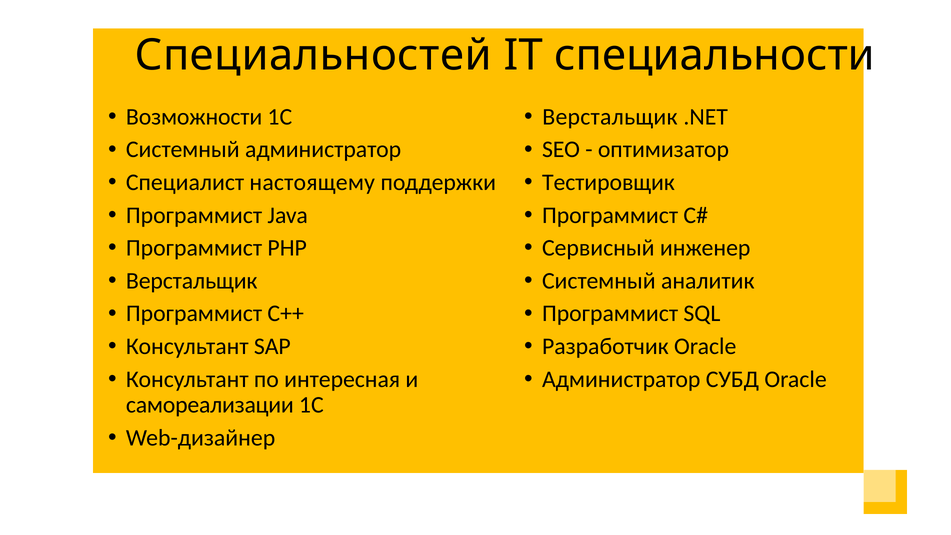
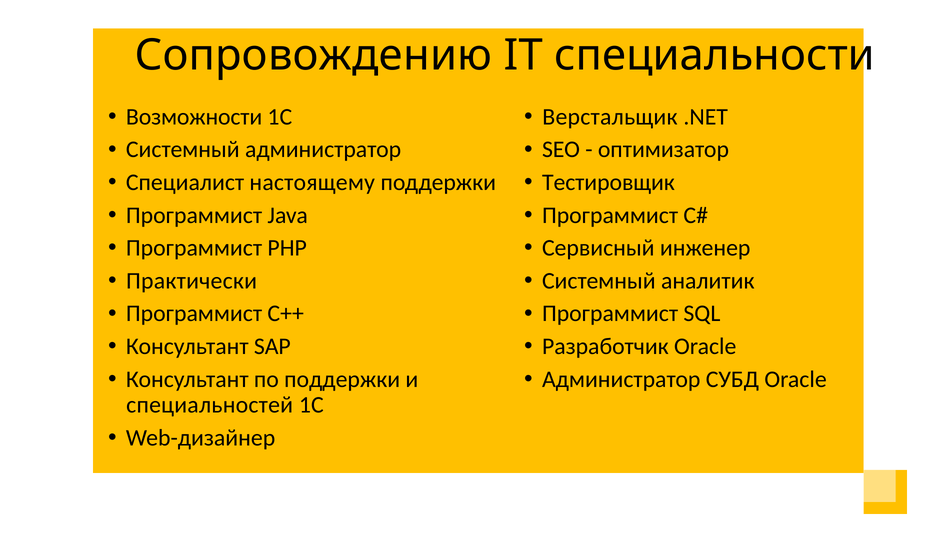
Специальностей: Специальностей -> Сопровождению (313, 55)
Верстальщик: Верстальщик -> Практически (192, 281)
по интересная: интересная -> поддержки (342, 379)
самореализации: самореализации -> специальностей (210, 405)
